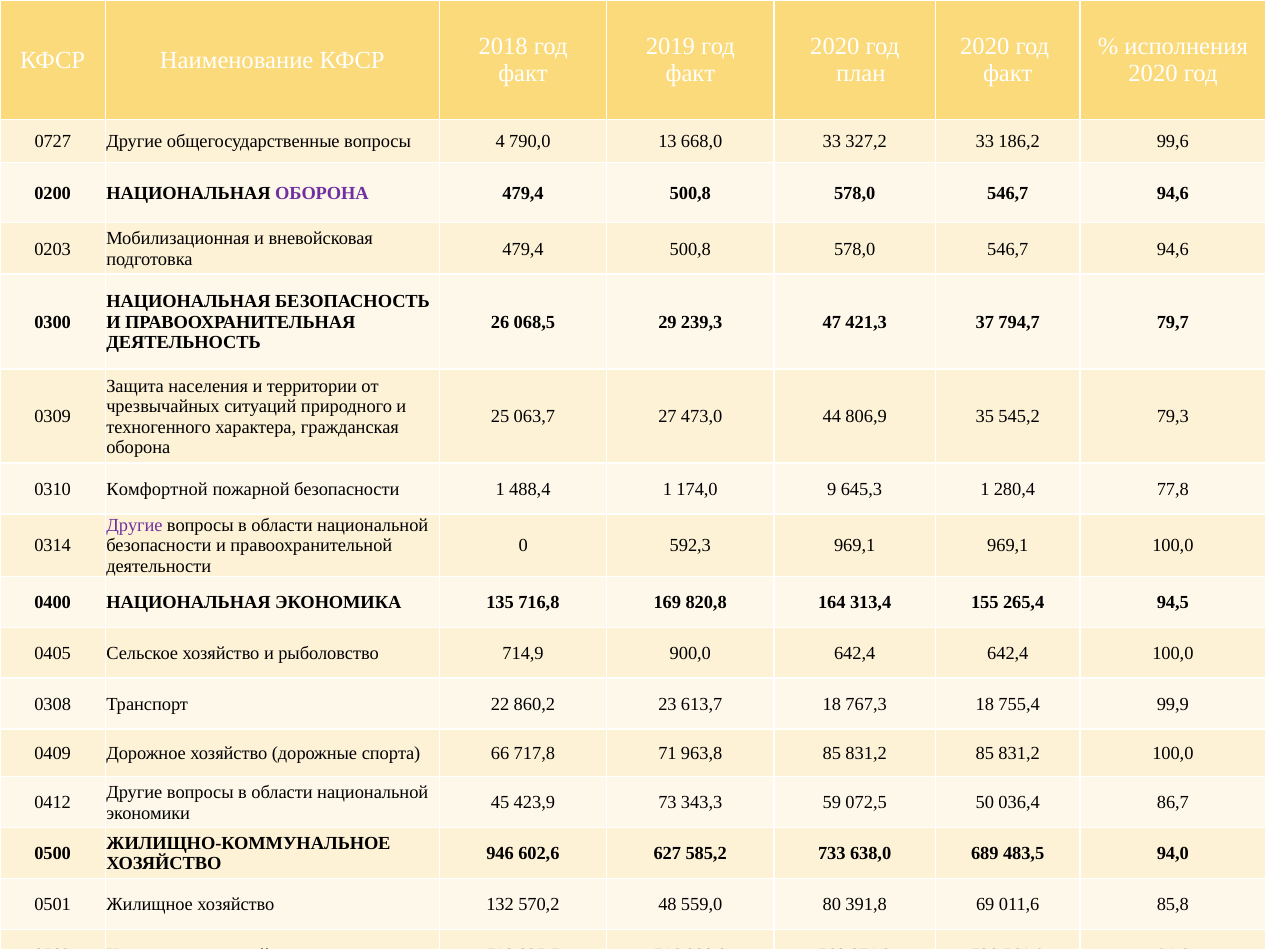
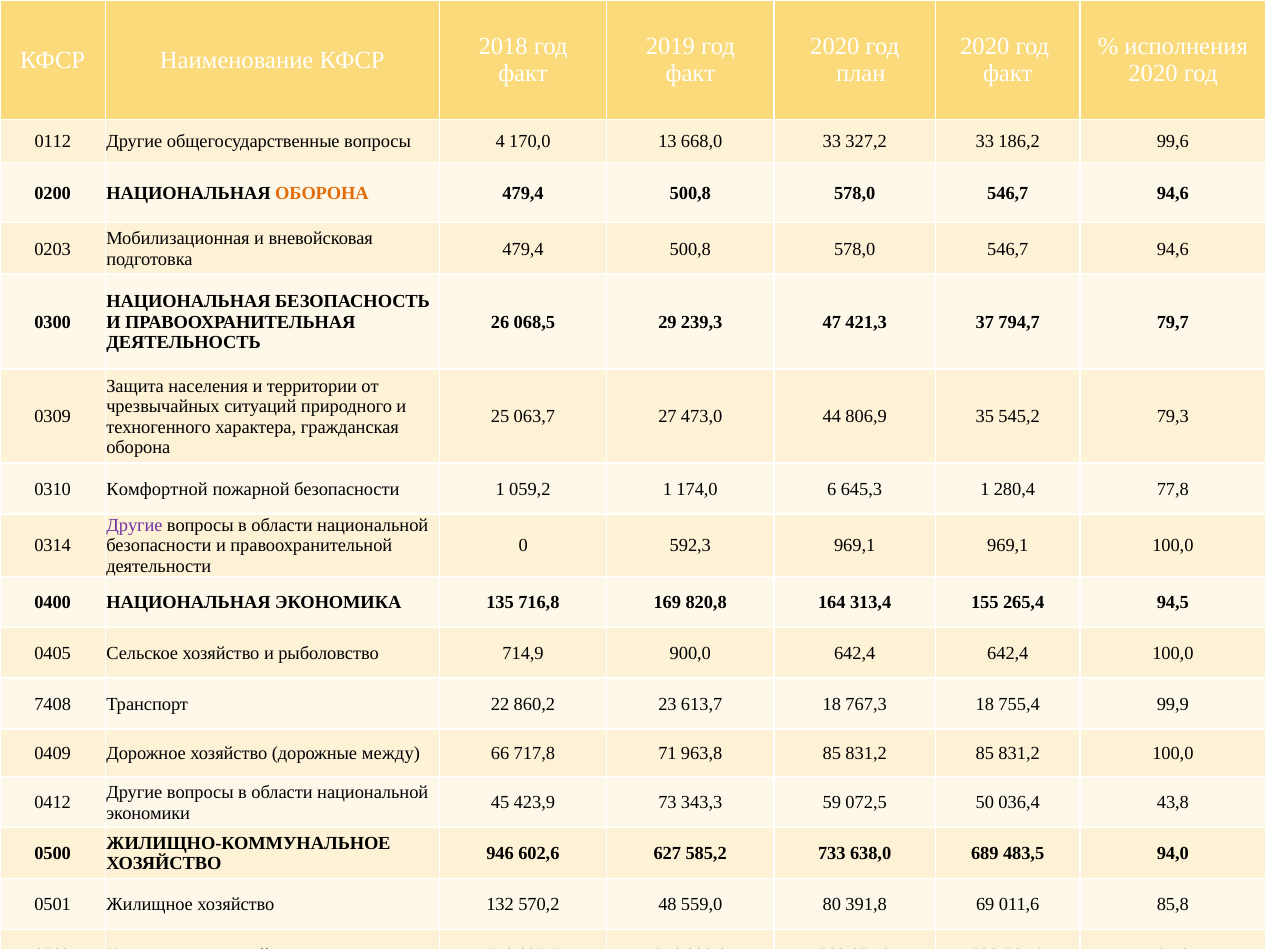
0727: 0727 -> 0112 (53, 142)
790,0: 790,0 -> 170,0 (530, 142)
ОБОРОНА colour: purple -> orange (322, 193)
488,4: 488,4 -> 059,2 (530, 489)
9: 9 -> 6 (832, 489)
0308: 0308 -> 7408 (53, 705)
спорта: спорта -> между (391, 754)
86,7: 86,7 -> 43,8 (1173, 803)
